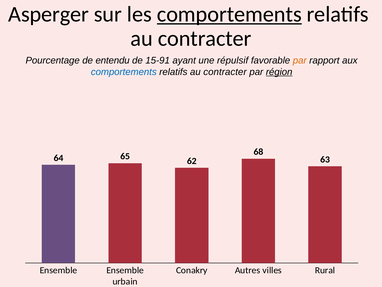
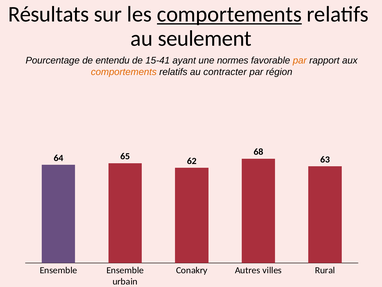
Asperger: Asperger -> Résultats (49, 14)
contracter: contracter -> seulement (205, 38)
15-91: 15-91 -> 15-41 (158, 60)
répulsif: répulsif -> normes (233, 60)
comportements colour: blue -> orange (124, 72)
région underline: present -> none (279, 72)
